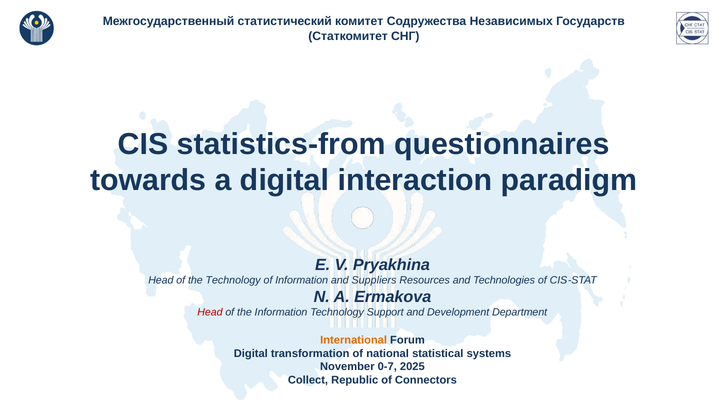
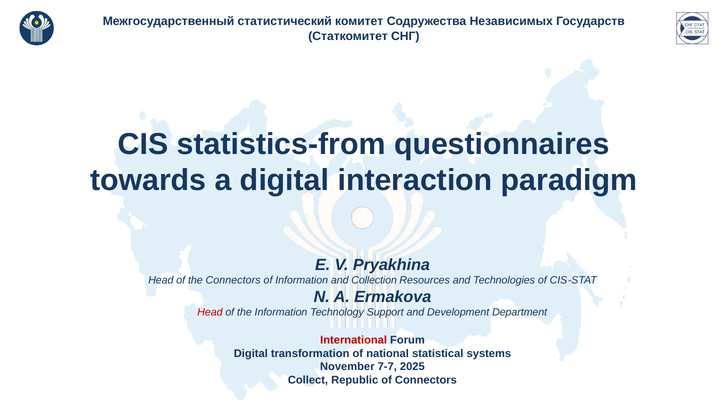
the Technology: Technology -> Connectors (233, 281)
Suppliers: Suppliers -> Collection (374, 281)
International colour: orange -> red (354, 341)
0-7: 0-7 -> 7-7 (387, 367)
